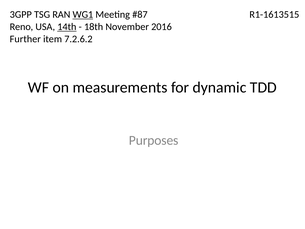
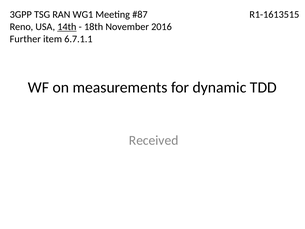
WG1 underline: present -> none (83, 15)
7.2.6.2: 7.2.6.2 -> 6.7.1.1 (78, 39)
Purposes: Purposes -> Received (154, 140)
